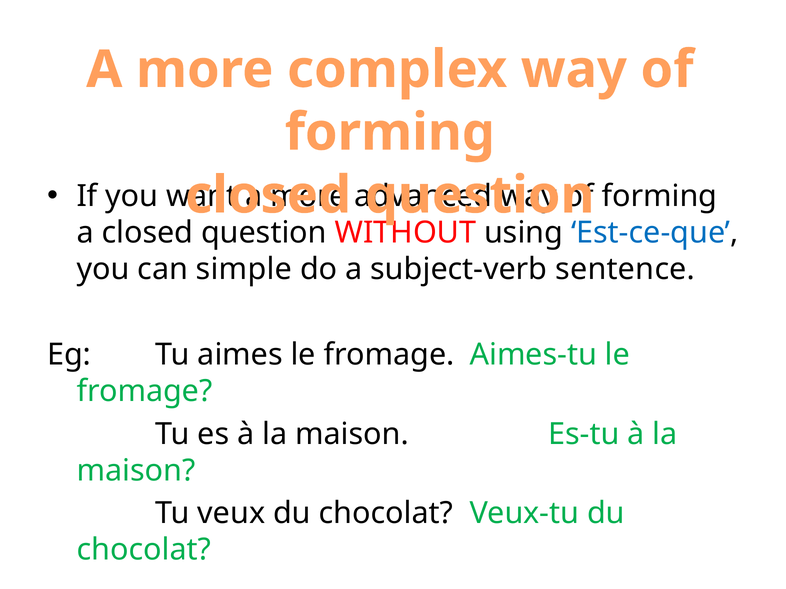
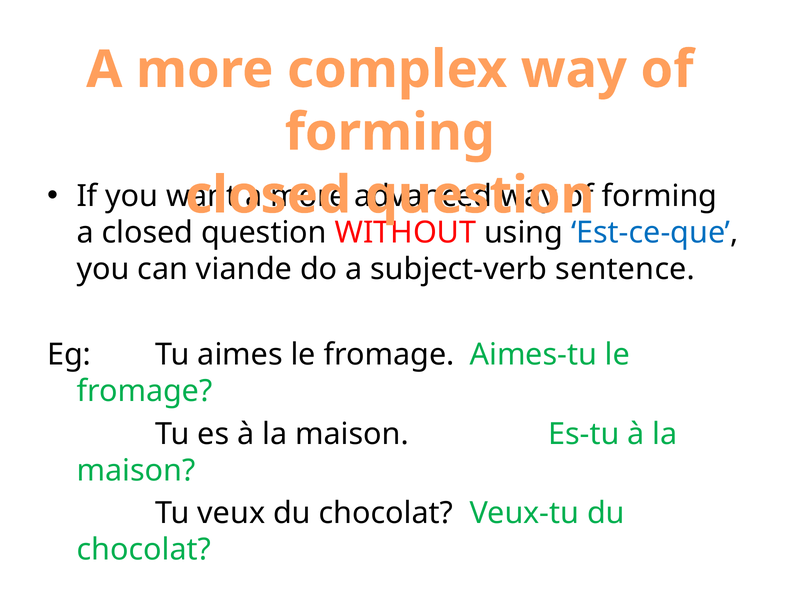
simple: simple -> viande (244, 269)
